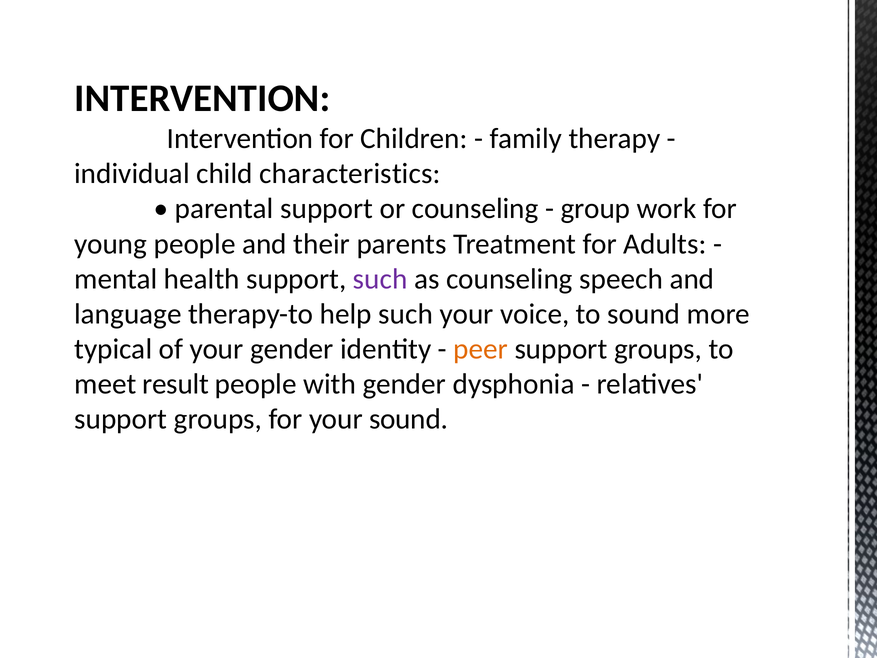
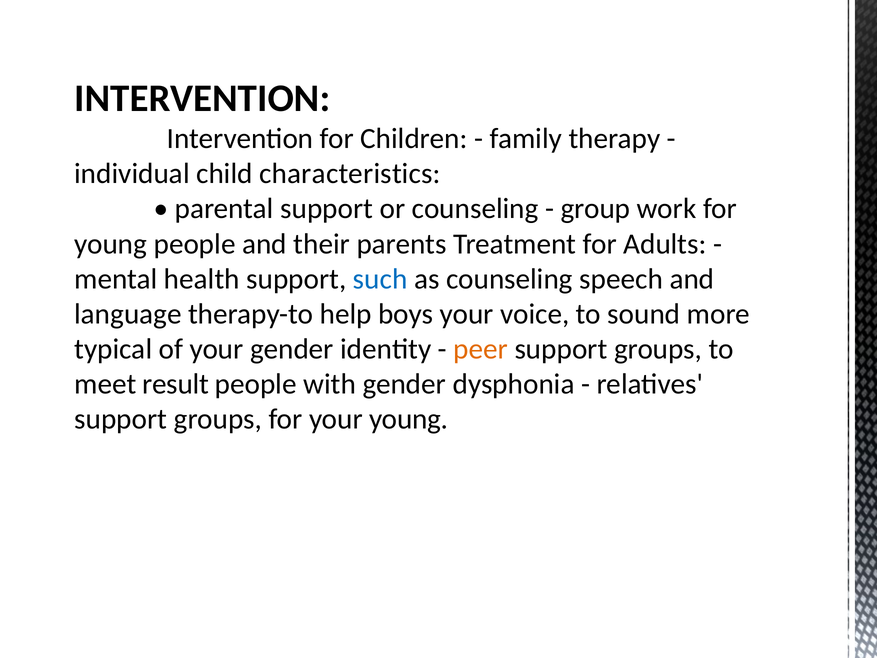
such colour: purple -> blue (380, 279)
help such: such -> boys (406, 314)
your sound: sound -> young (409, 419)
